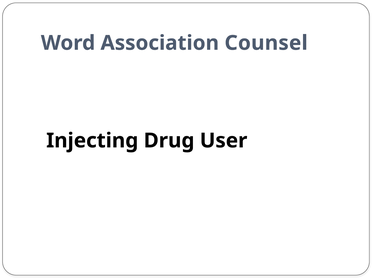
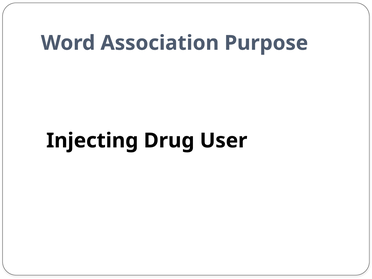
Counsel: Counsel -> Purpose (266, 43)
